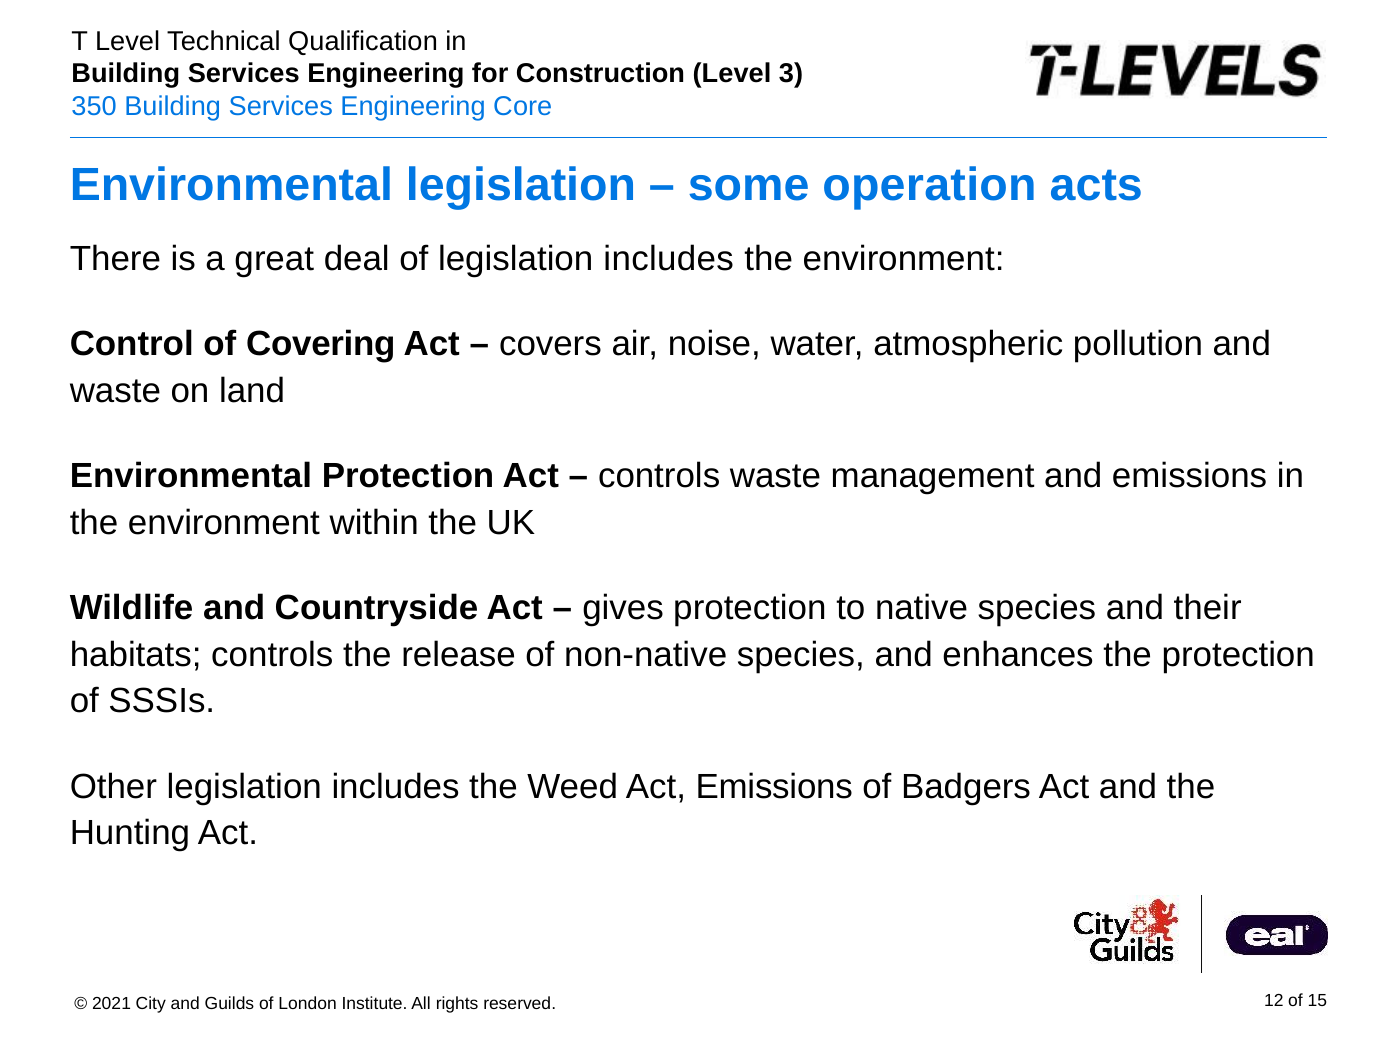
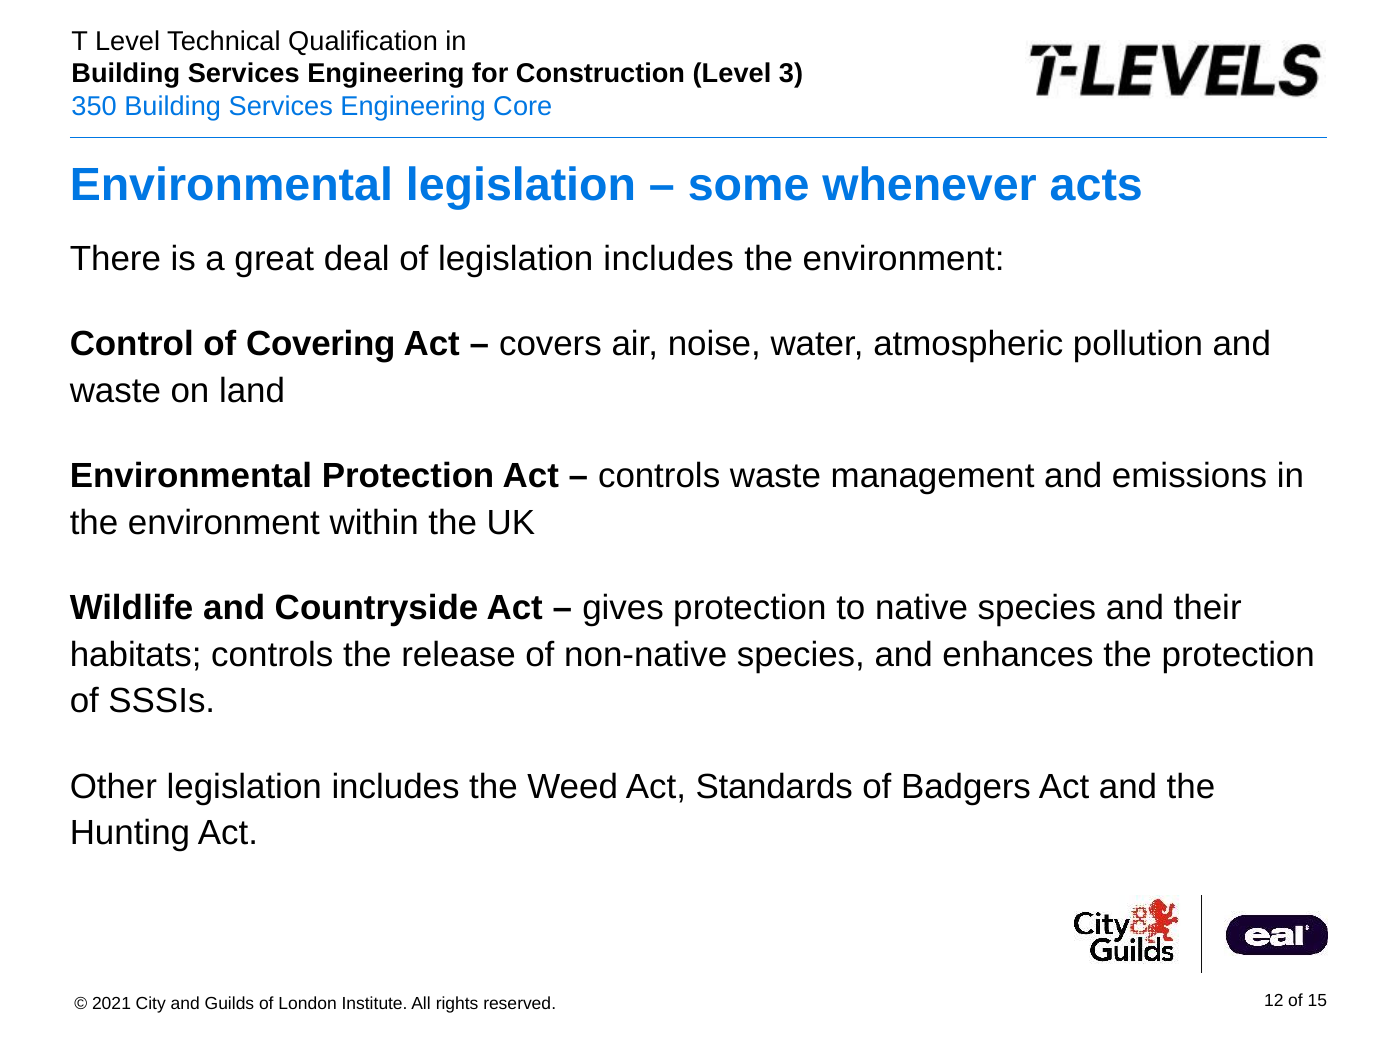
operation: operation -> whenever (930, 185)
Act Emissions: Emissions -> Standards (774, 787)
